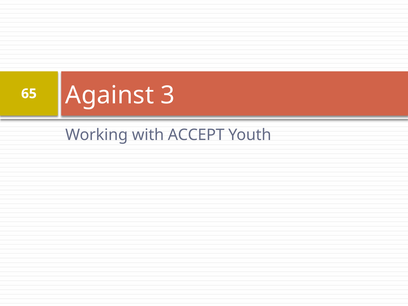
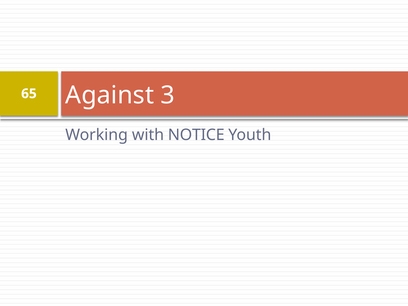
ACCEPT: ACCEPT -> NOTICE (196, 135)
